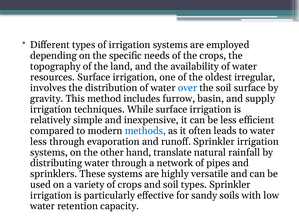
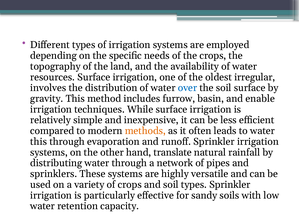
supply: supply -> enable (260, 99)
methods colour: blue -> orange (145, 131)
less: less -> this (39, 142)
